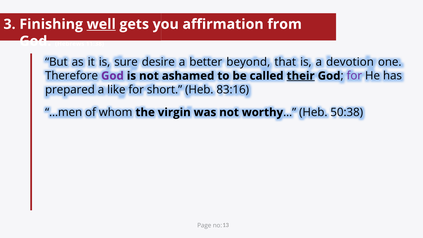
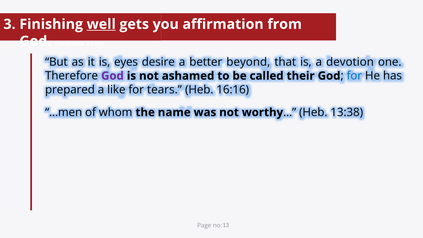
sure: sure -> eyes (126, 62)
their underline: present -> none (301, 76)
for colour: purple -> blue (354, 76)
short: short -> tears (164, 90)
83:16: 83:16 -> 16:16 (233, 90)
virgin: virgin -> name (174, 113)
50:38: 50:38 -> 13:38 (347, 113)
